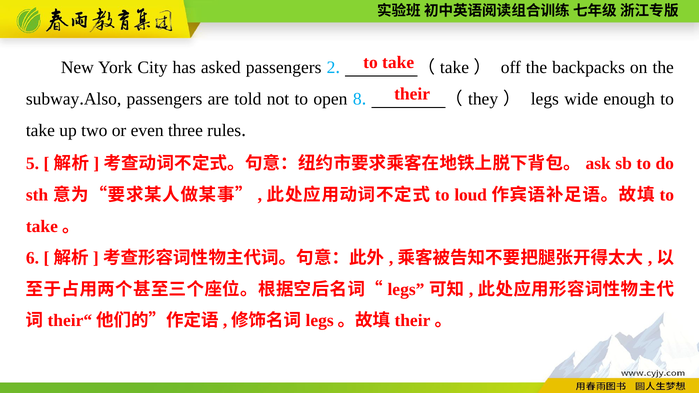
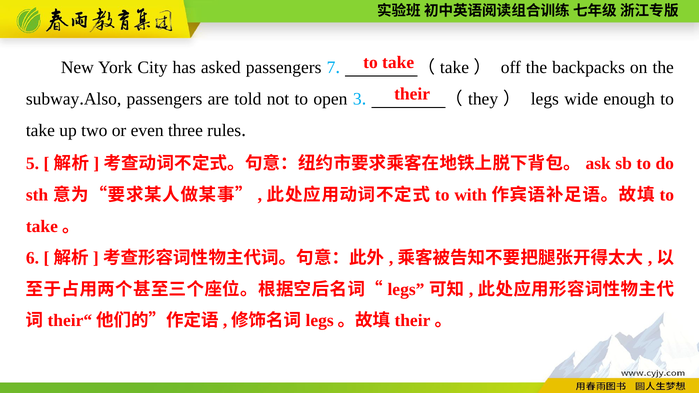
2: 2 -> 7 (331, 68)
8: 8 -> 3 (357, 99)
loud: loud -> with (471, 195)
